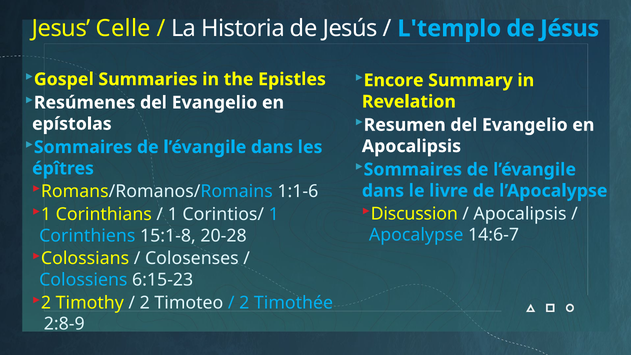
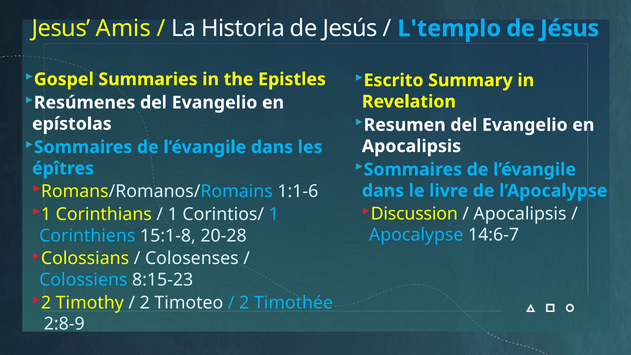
Celle: Celle -> Amis (123, 28)
Encore: Encore -> Escrito (394, 80)
6:15-23: 6:15-23 -> 8:15-23 (163, 280)
